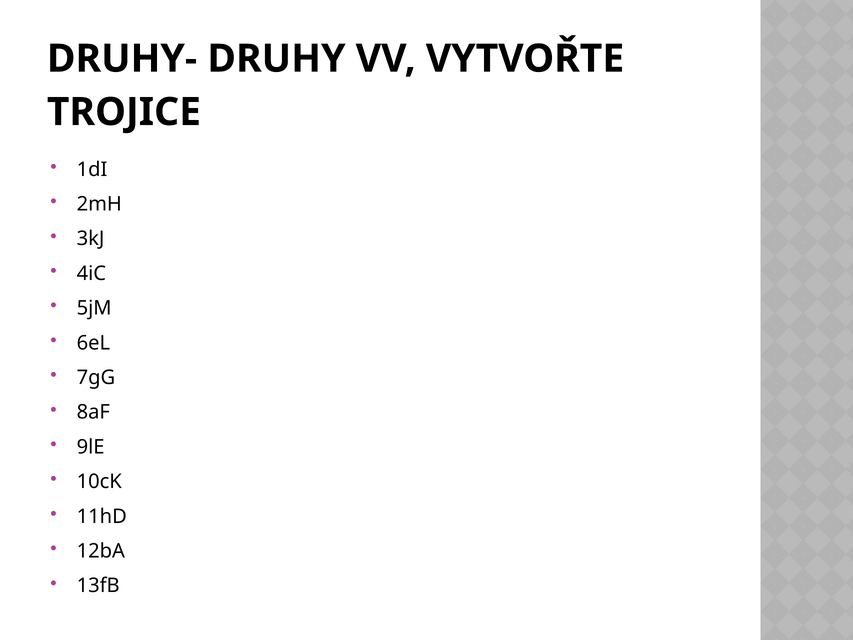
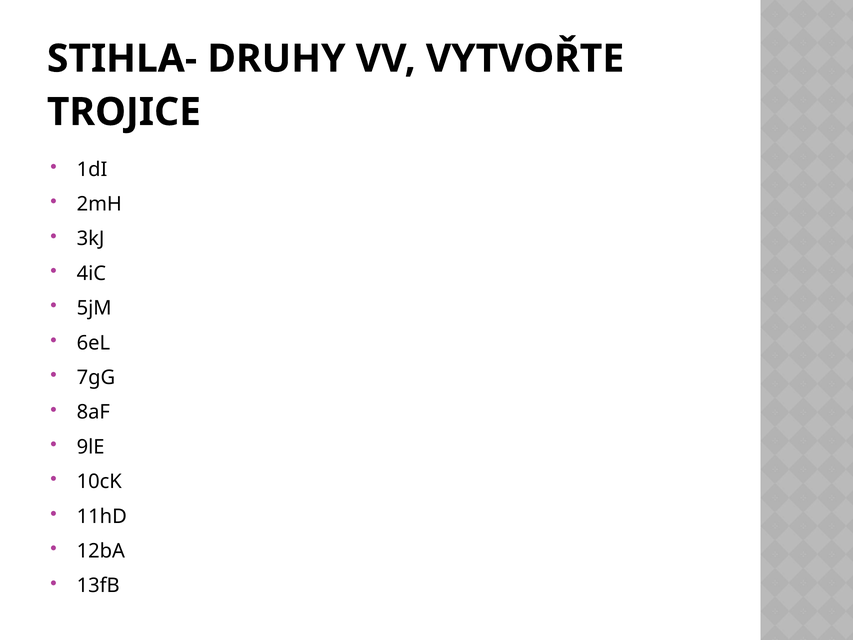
DRUHY-: DRUHY- -> STIHLA- (122, 59)
